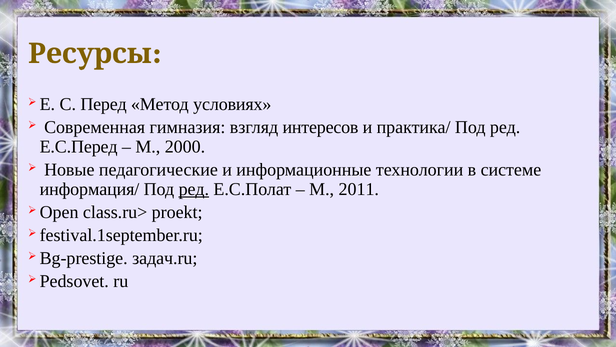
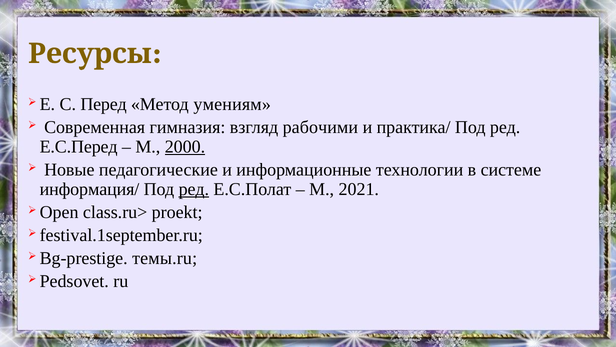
условиях: условиях -> умениям (232, 104)
интересов: интересов -> рабочими (320, 127)
2000 underline: none -> present (185, 147)
2011: 2011 -> 2021 (359, 189)
задач.ru: задач.ru -> темы.ru (165, 258)
